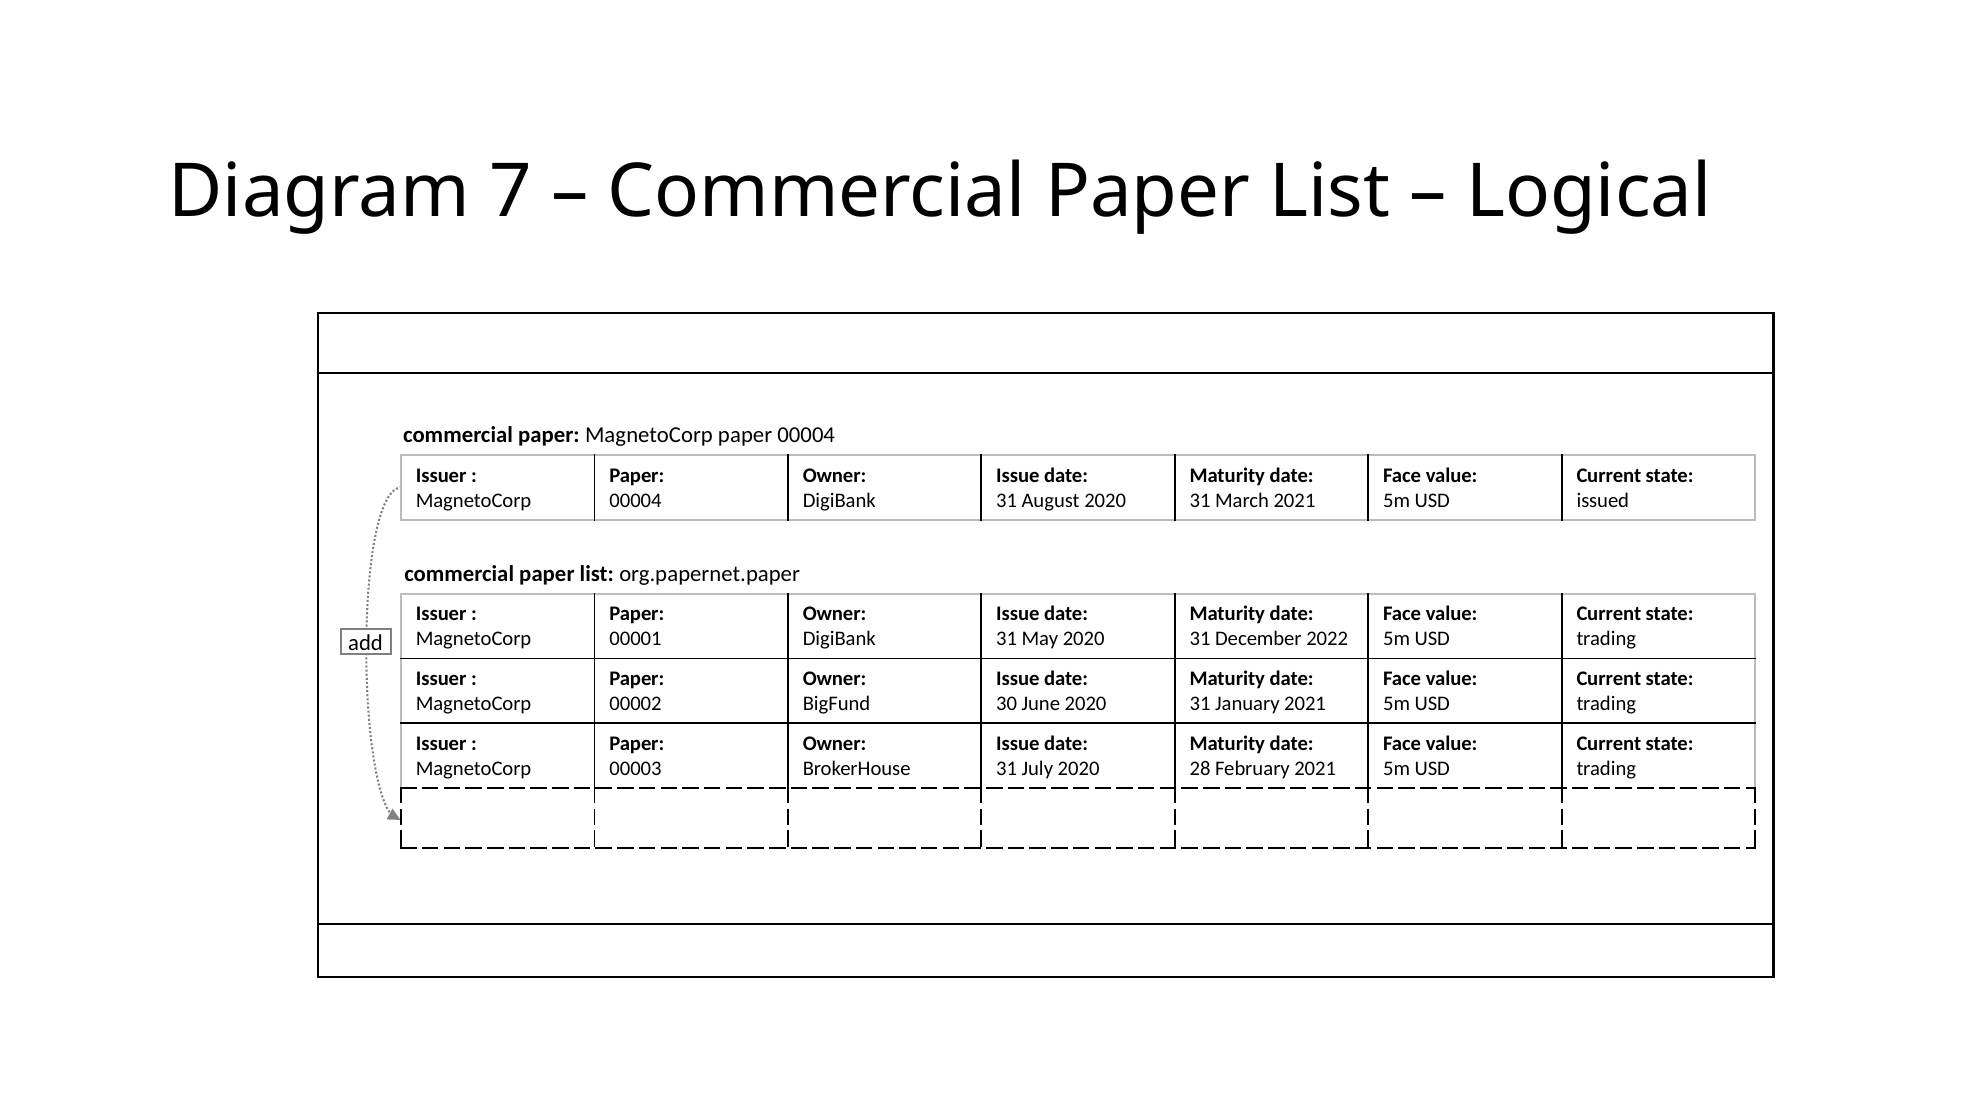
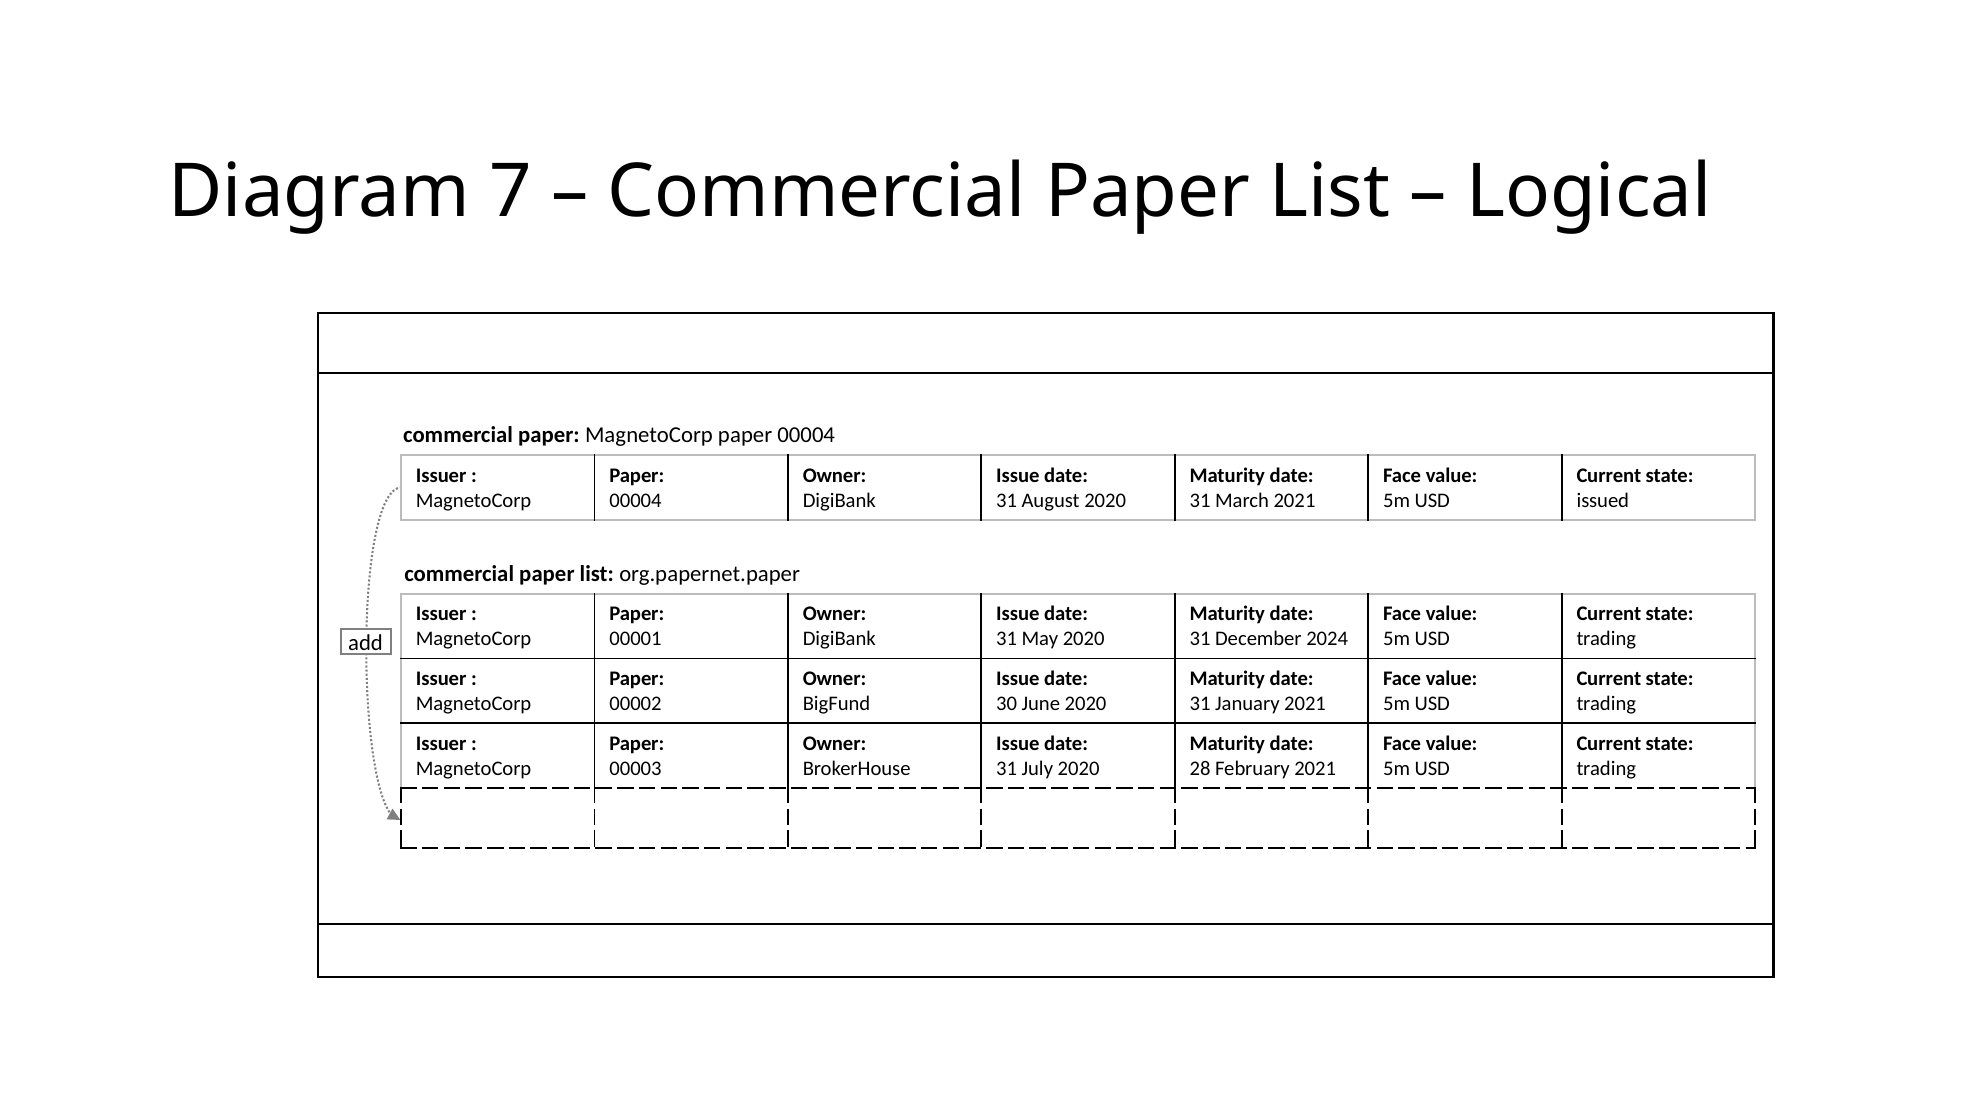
2022: 2022 -> 2024 (1327, 639)
